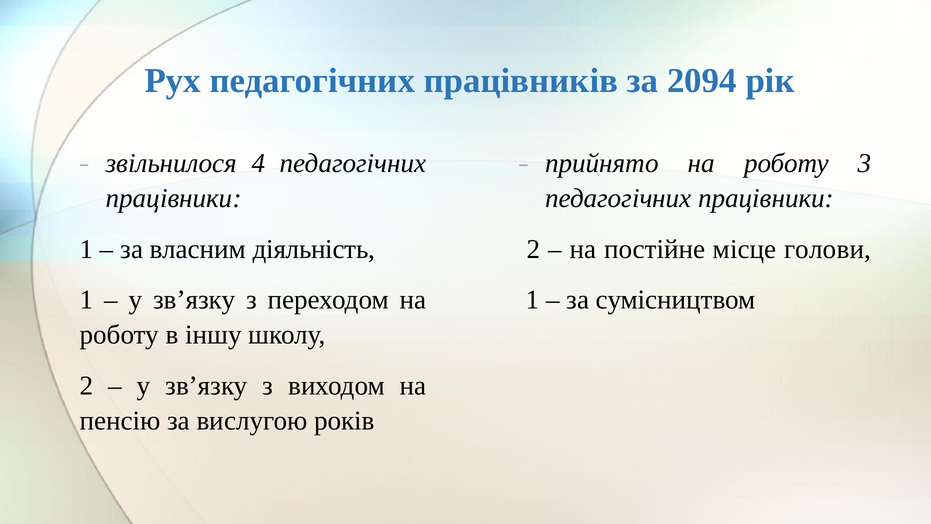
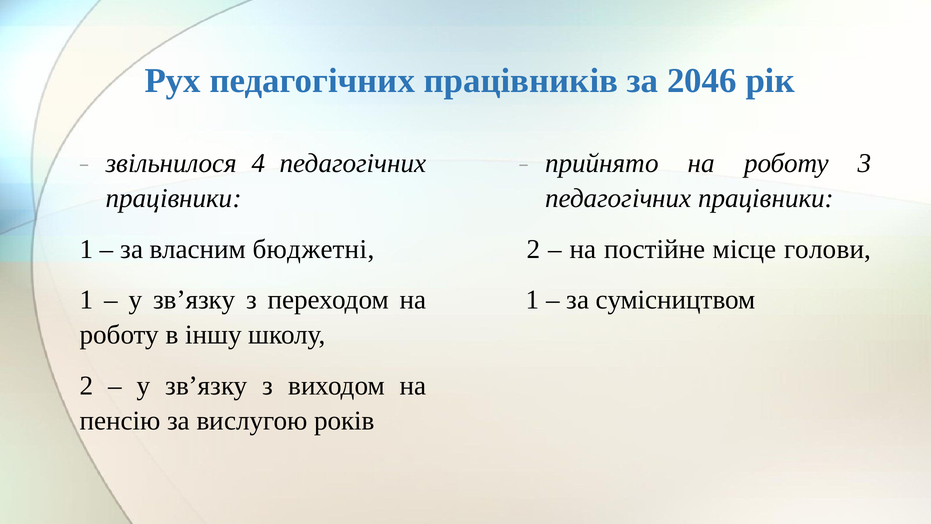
2094: 2094 -> 2046 (702, 81)
діяльність: діяльність -> бюджетні (314, 249)
